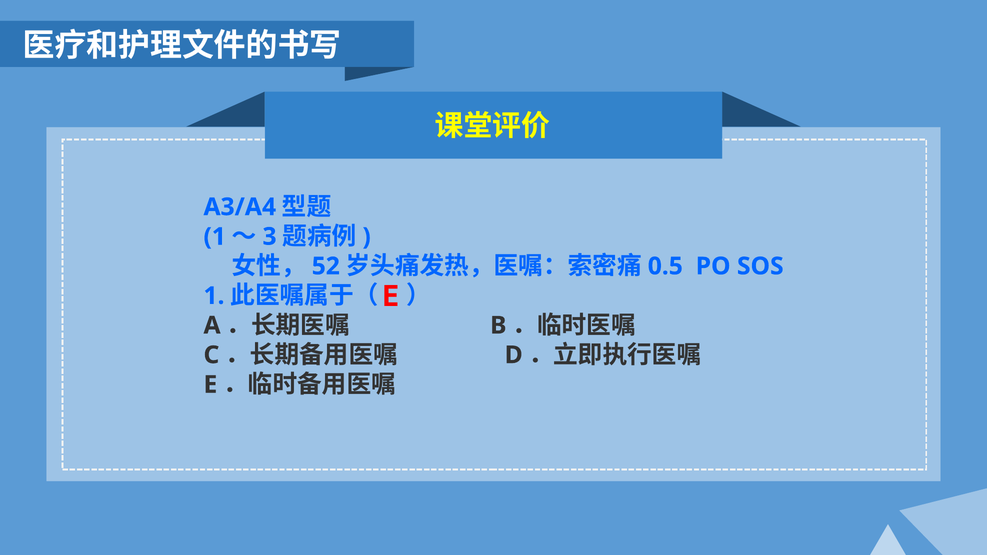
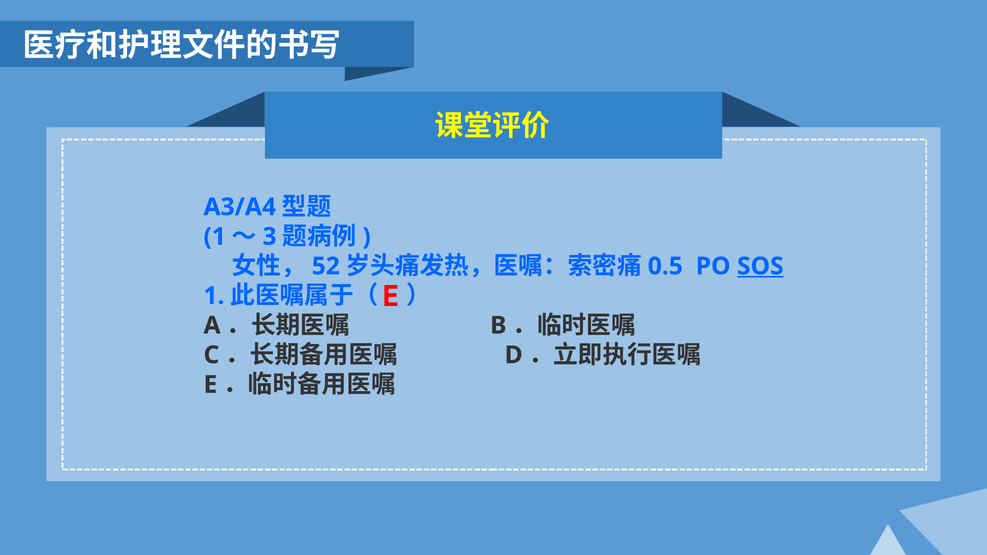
SOS underline: none -> present (760, 266)
